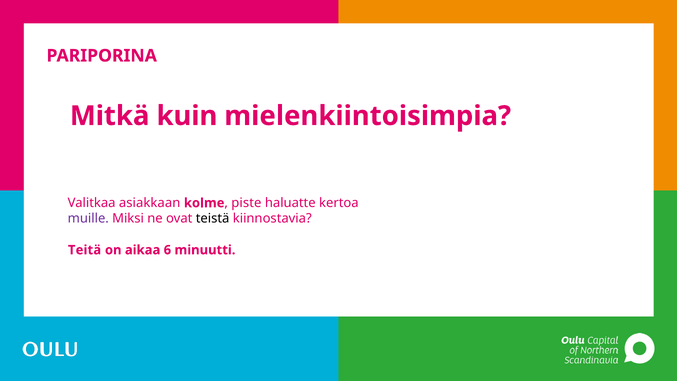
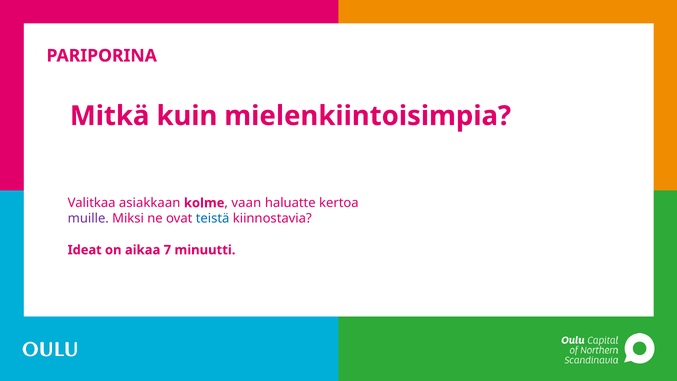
piste: piste -> vaan (246, 203)
teistä colour: black -> blue (213, 219)
Teitä: Teitä -> Ideat (85, 250)
6: 6 -> 7 (167, 250)
